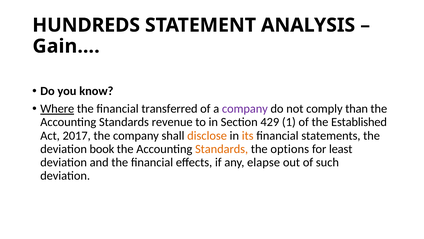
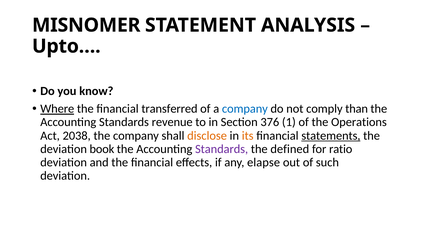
HUNDREDS: HUNDREDS -> MISNOMER (86, 25)
Gain…: Gain… -> Upto… (66, 46)
company colour: purple -> blue (245, 109)
429: 429 -> 376 (270, 122)
Established: Established -> Operations (359, 122)
2017: 2017 -> 2038 (77, 135)
statements underline: none -> present (331, 135)
Standards colour: orange -> purple (222, 149)
options: options -> defined (290, 149)
least: least -> ratio (341, 149)
